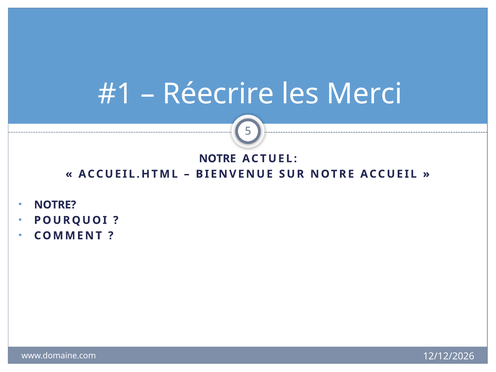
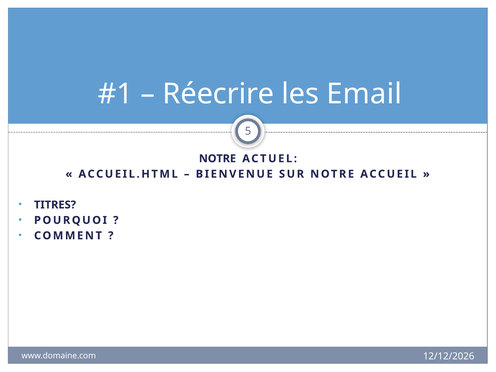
Merci: Merci -> Email (364, 94)
NOTRE: NOTRE -> TITRES (55, 205)
